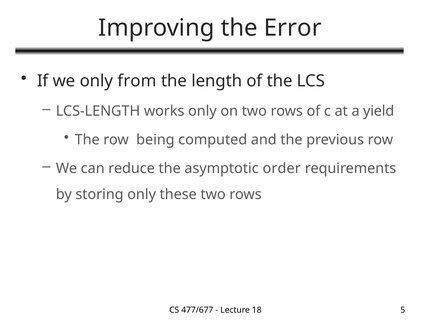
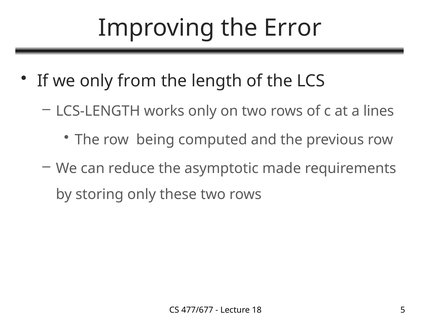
yield: yield -> lines (379, 111)
order: order -> made (282, 168)
